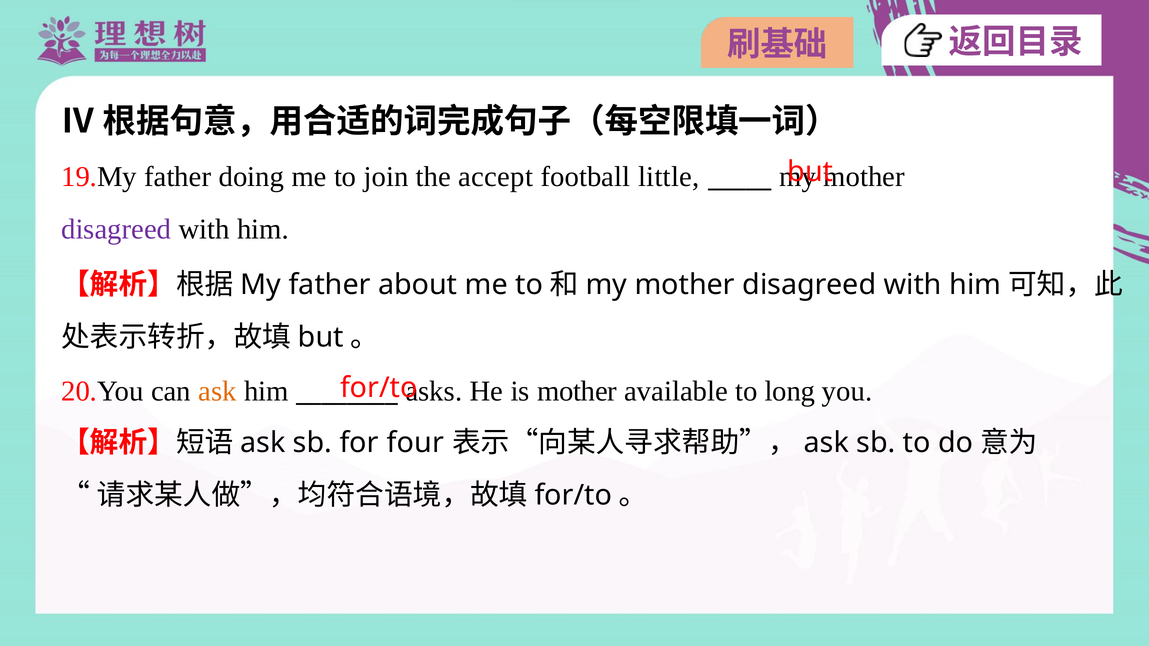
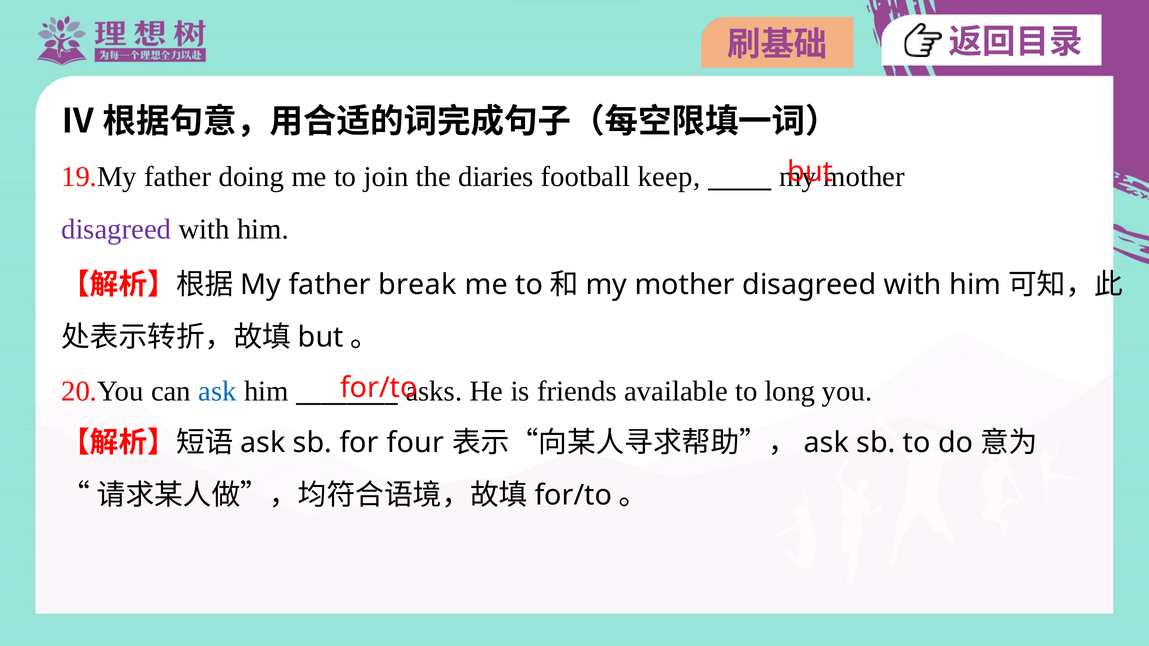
accept: accept -> diaries (496, 177)
little: little -> keep (669, 177)
about: about -> break (418, 285)
ask colour: orange -> blue (217, 391)
is mother: mother -> friends (577, 391)
